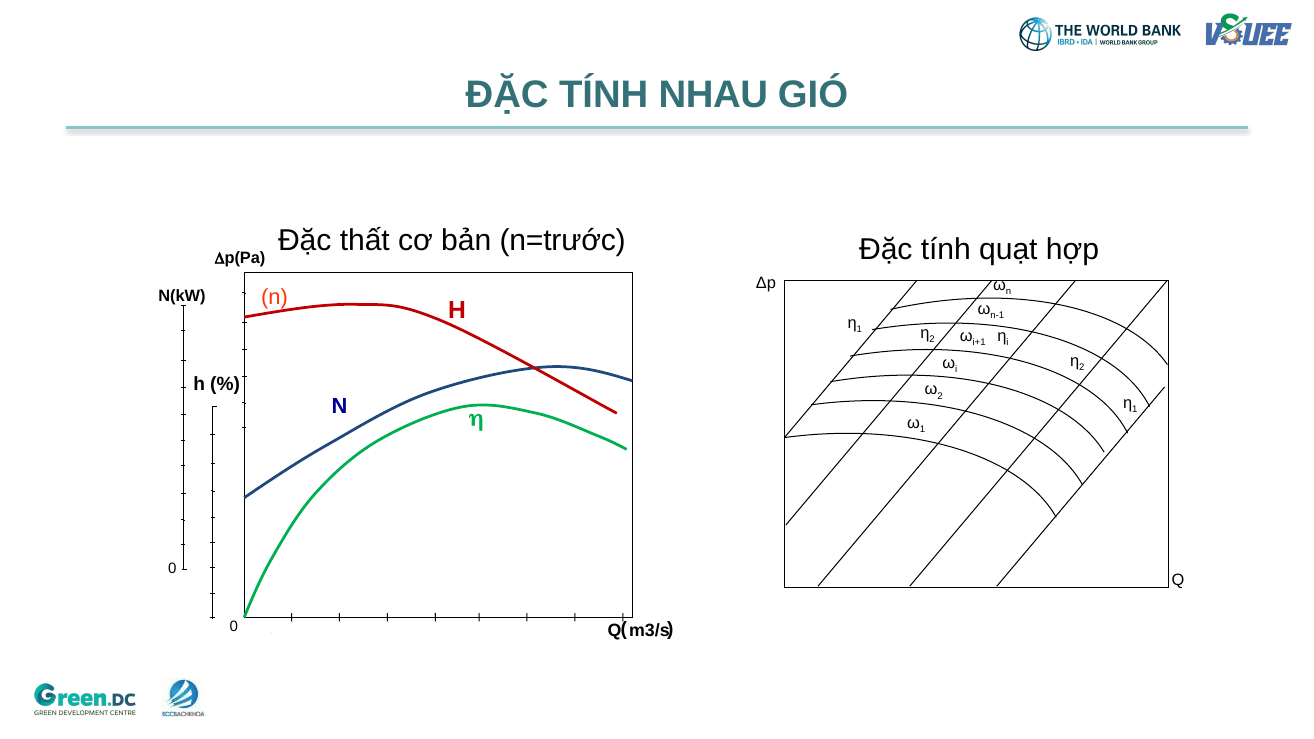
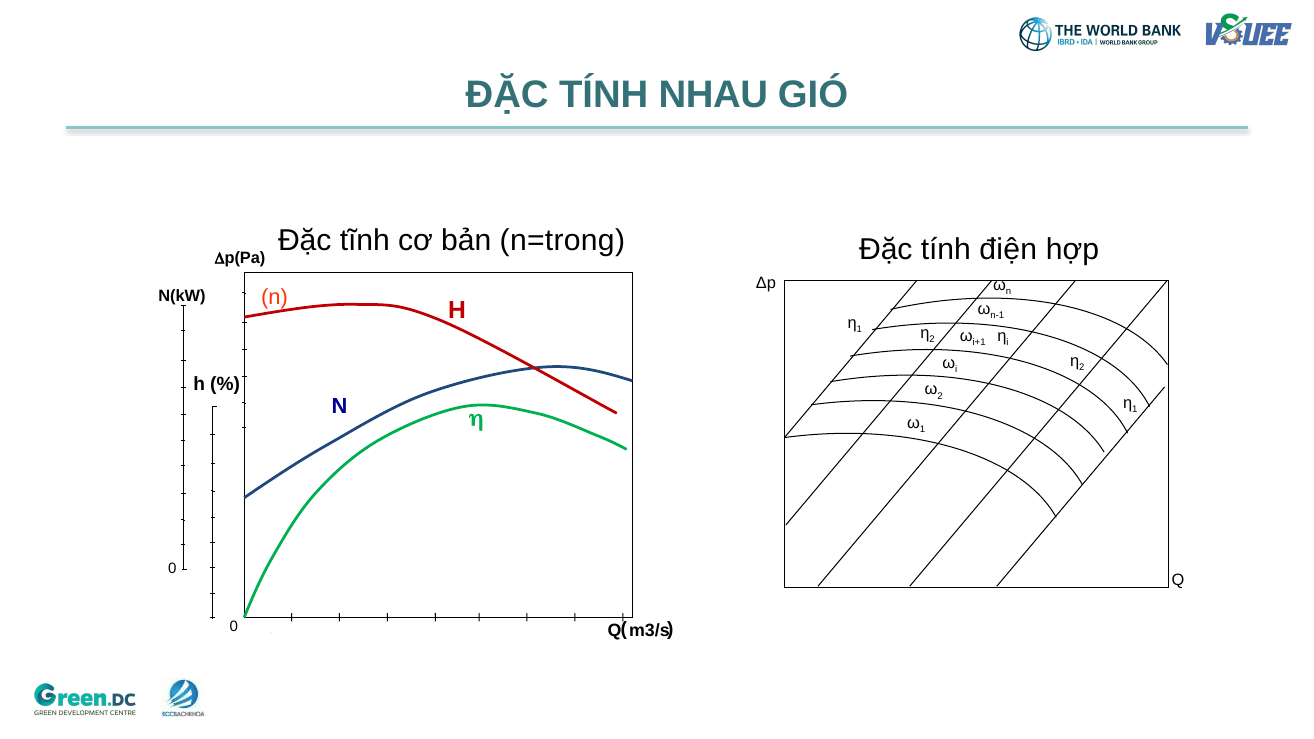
thất: thất -> tĩnh (365, 241)
n=trước: n=trước -> n=trong (562, 241)
quạt: quạt -> điện (1008, 250)
